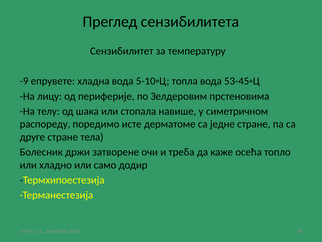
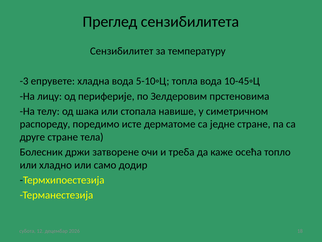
-9: -9 -> -3 (24, 81)
53-45◦Ц: 53-45◦Ц -> 10-45◦Ц (242, 81)
